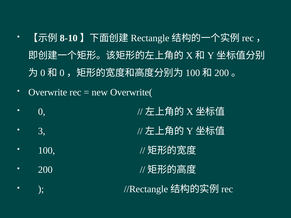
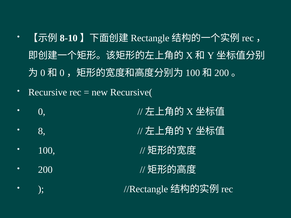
Overwrite: Overwrite -> Recursive (48, 92)
Overwrite(: Overwrite( -> Recursive( (131, 92)
3: 3 -> 8 (42, 131)
